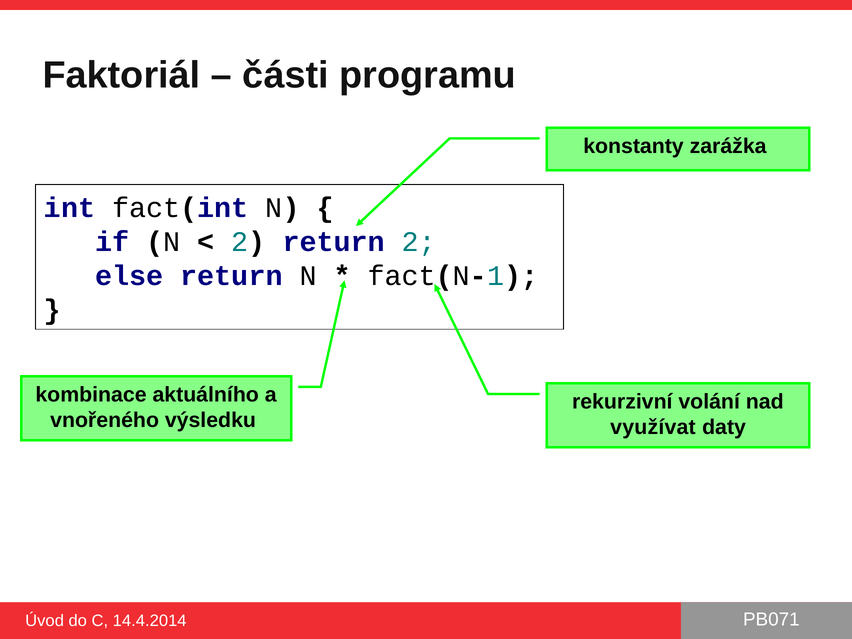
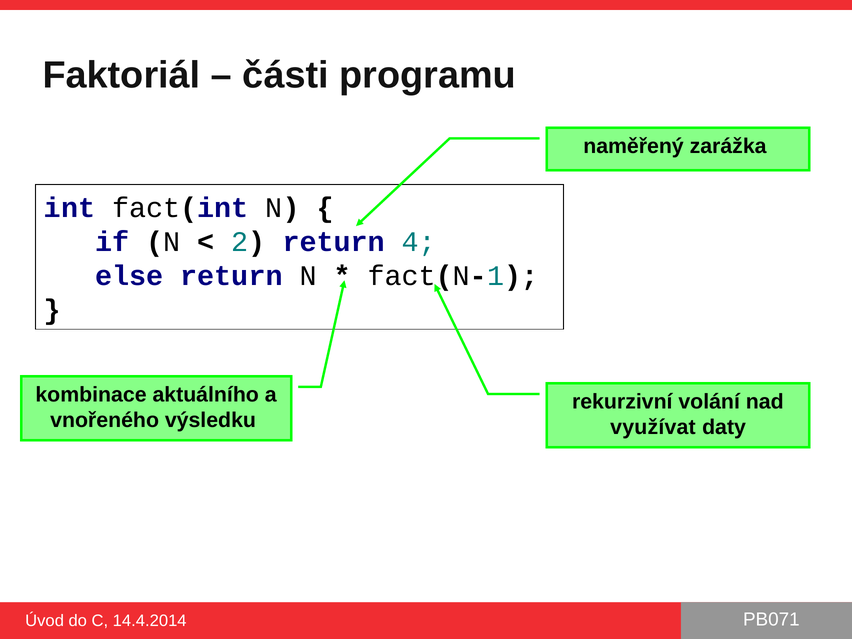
konstanty: konstanty -> naměřený (633, 146)
return 2: 2 -> 4 (419, 242)
